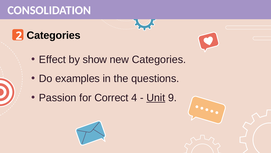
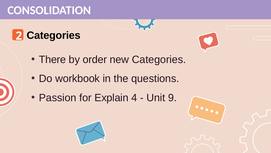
Effect: Effect -> There (52, 59)
show: show -> order (95, 59)
examples: examples -> workbook (78, 78)
Correct: Correct -> Explain (111, 97)
Unit underline: present -> none (156, 97)
